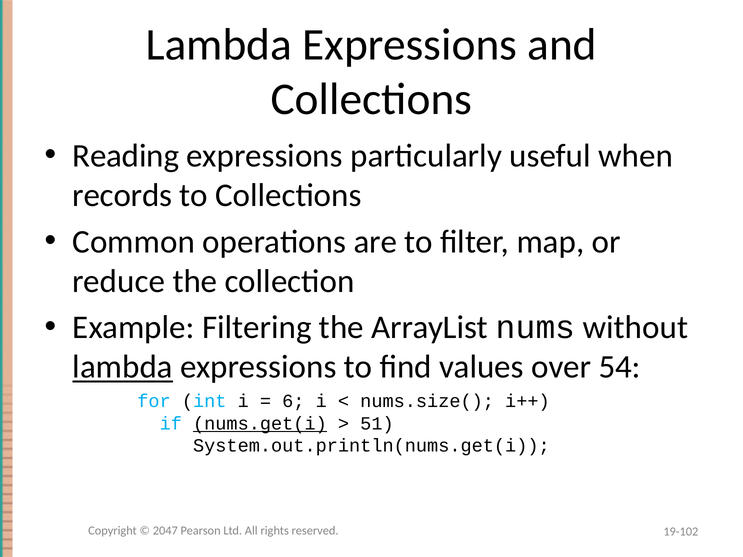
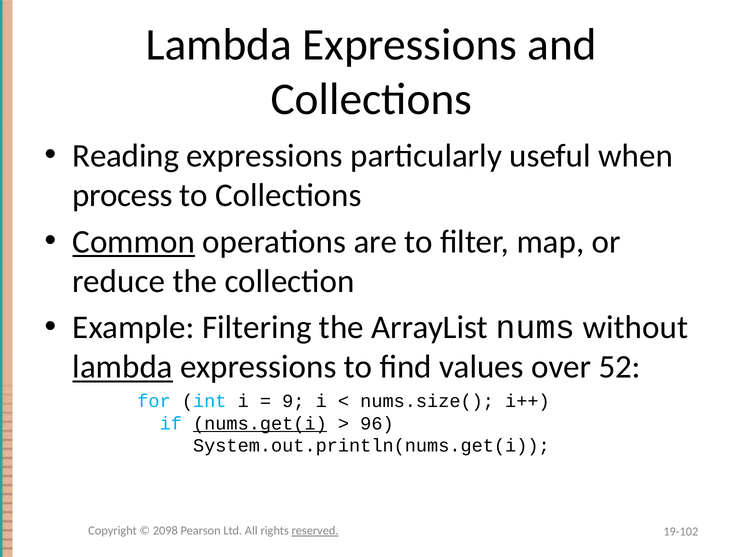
records: records -> process (122, 196)
Common underline: none -> present (134, 242)
54: 54 -> 52 (620, 367)
6: 6 -> 9 (293, 401)
51: 51 -> 96 (377, 424)
2047: 2047 -> 2098 (165, 531)
reserved underline: none -> present (315, 531)
